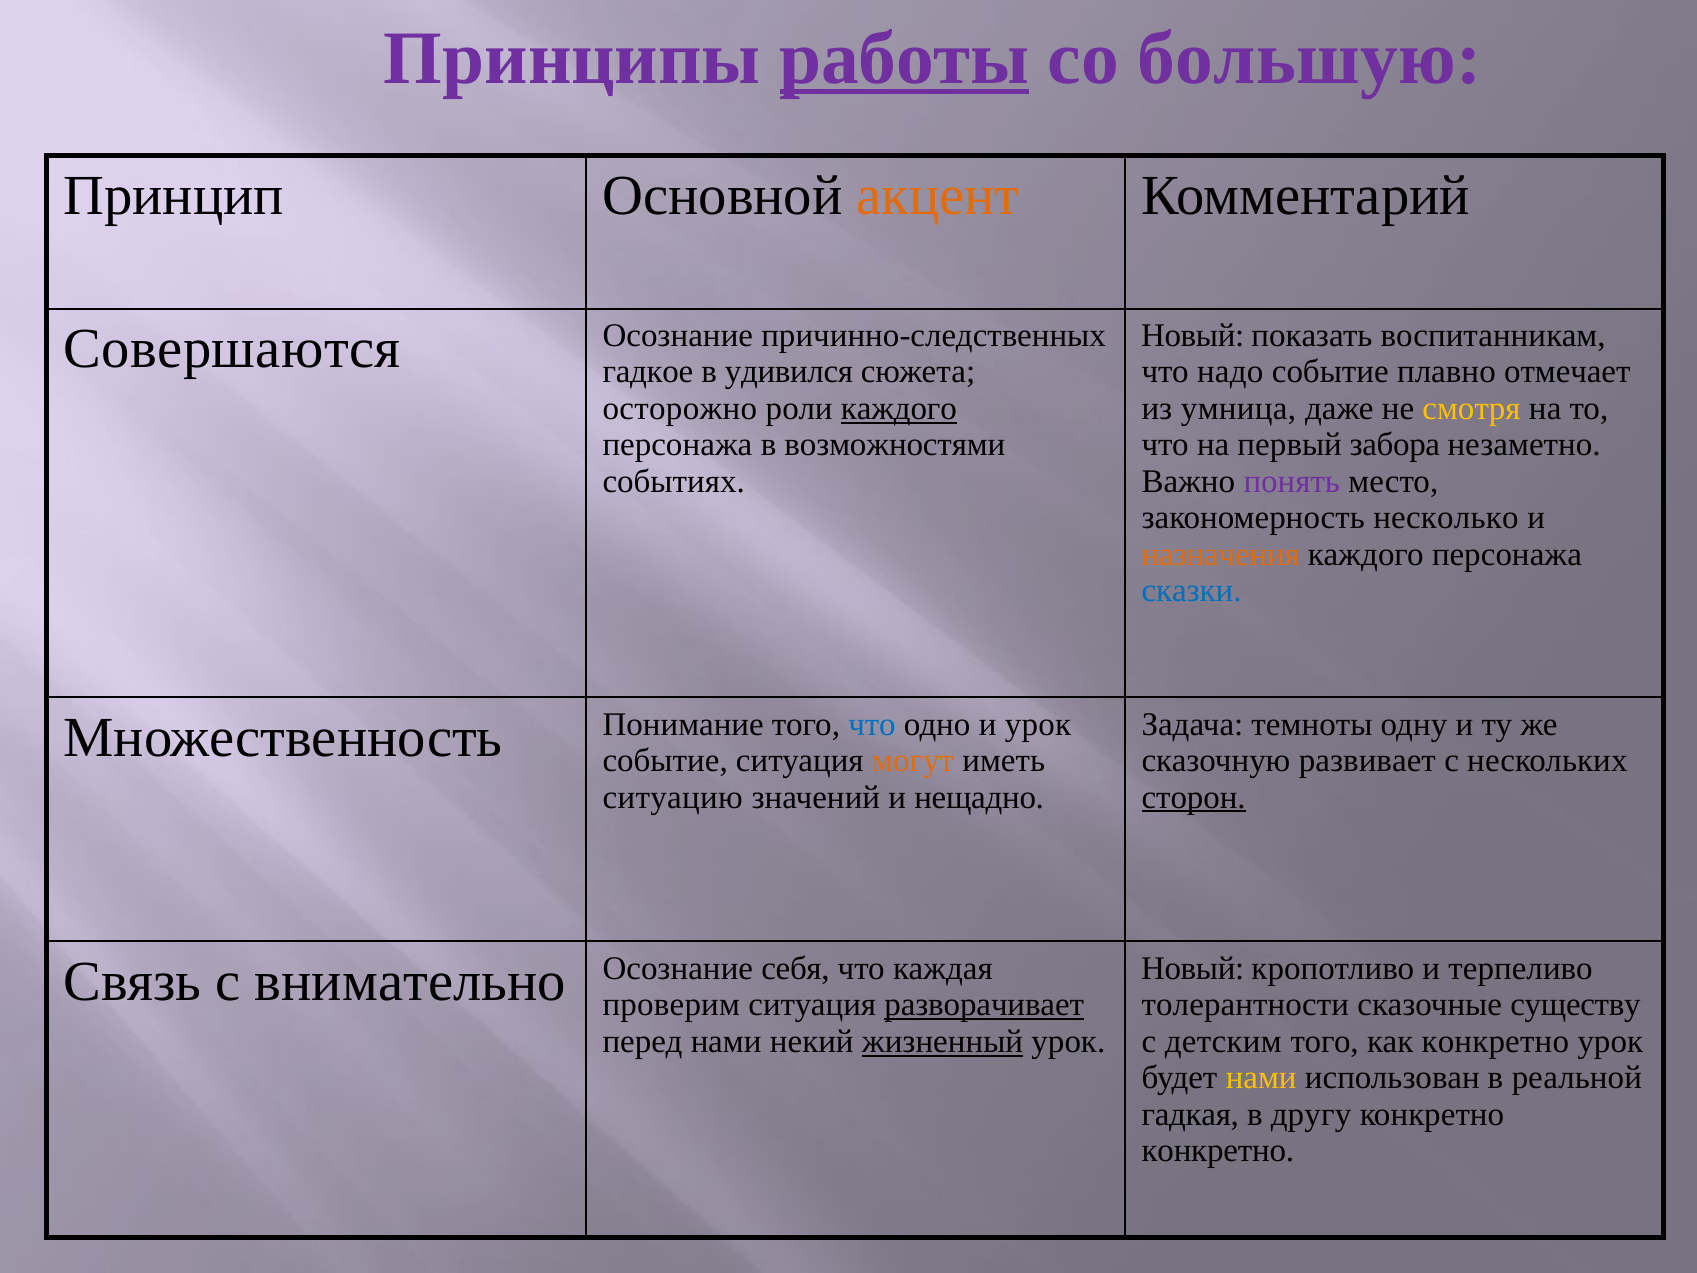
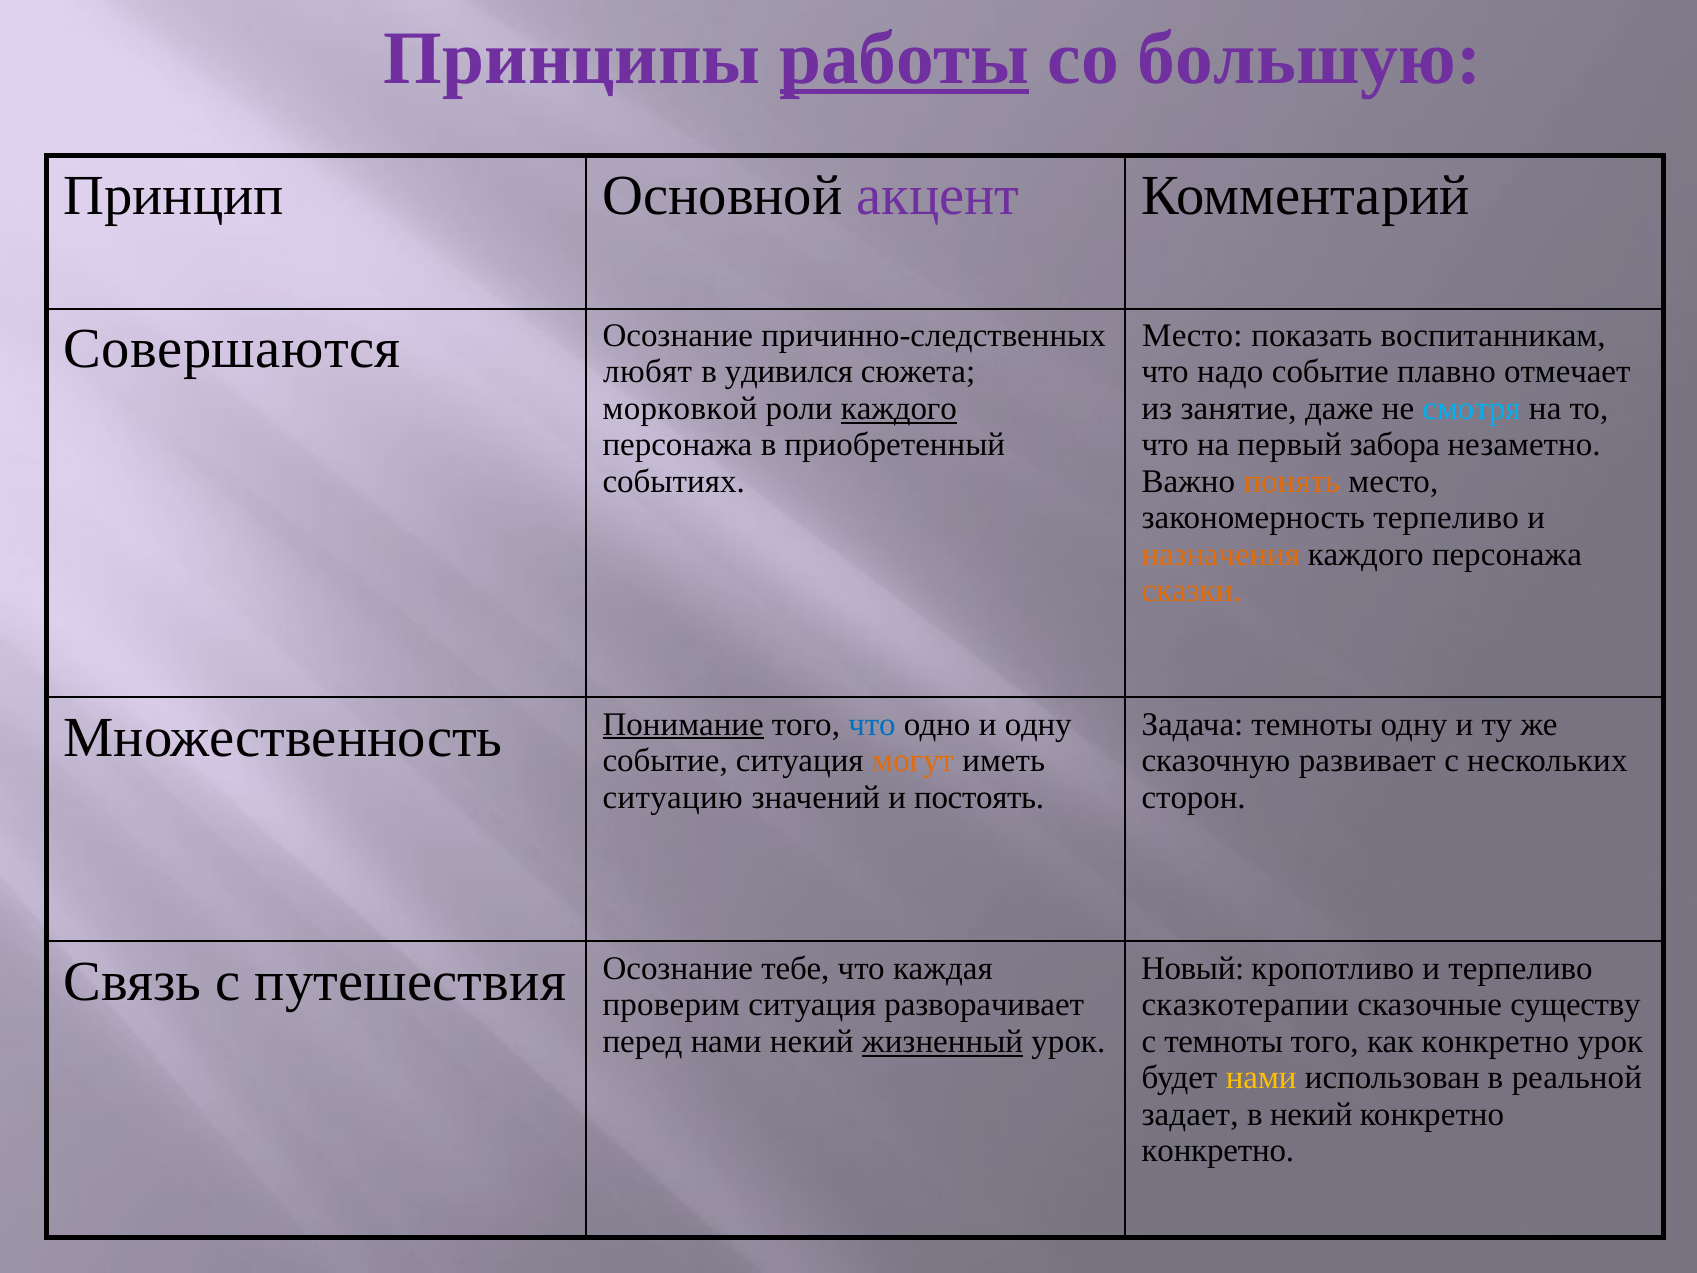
акцент colour: orange -> purple (938, 195)
Новый: Новый -> Место (1192, 336)
гадкое: гадкое -> любят (648, 372)
осторожно: осторожно -> морковкой (680, 408)
умница: умница -> занятие (1239, 408)
смотря colour: yellow -> light blue (1472, 408)
возможностями: возможностями -> приобретенный (895, 445)
понять colour: purple -> orange (1292, 481)
закономерность несколько: несколько -> терпеливо (1446, 518)
сказки colour: blue -> orange (1192, 591)
Понимание underline: none -> present (683, 724)
и урок: урок -> одну (1038, 724)
нещадно: нещадно -> постоять (979, 797)
сторон underline: present -> none (1194, 797)
внимательно: внимательно -> путешествия (410, 981)
себя: себя -> тебе (795, 968)
разворачивает underline: present -> none (984, 1005)
толерантности: толерантности -> сказкотерапии (1245, 1005)
с детским: детским -> темноты (1224, 1041)
гадкая: гадкая -> задает (1190, 1114)
в другу: другу -> некий (1311, 1114)
